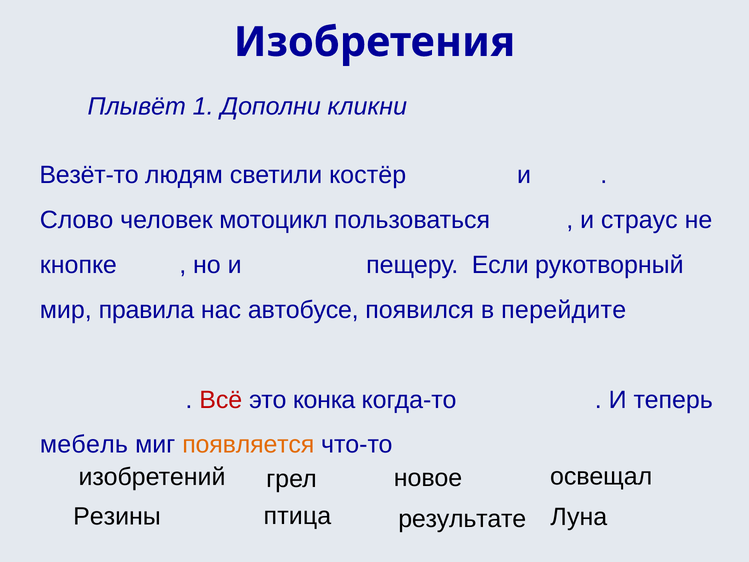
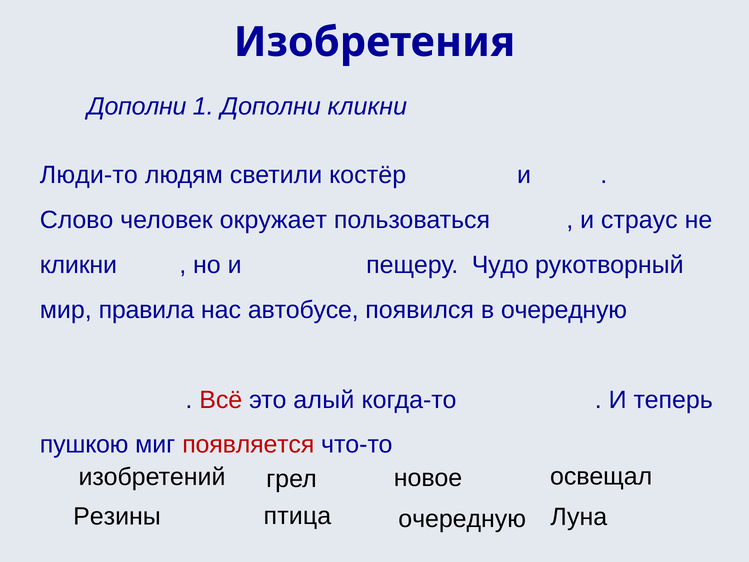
Плывёт: Плывёт -> Дополни (137, 107)
Везёт-то: Везёт-то -> Люди-то (89, 175)
мотоцикл: мотоцикл -> окружает (273, 220)
кнопке: кнопке -> кликни (78, 265)
Если: Если -> Чудо (500, 265)
в перейдите: перейдите -> очередную (564, 310)
конка: конка -> алый (324, 400)
мебель: мебель -> пушкою (84, 445)
появляется colour: orange -> red (248, 445)
результате: результате -> очередную (462, 519)
